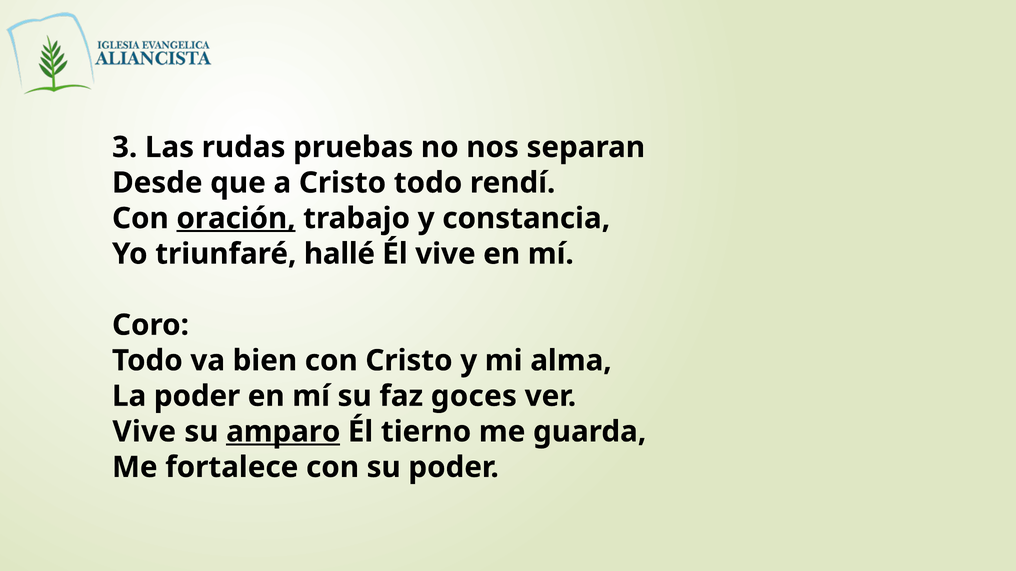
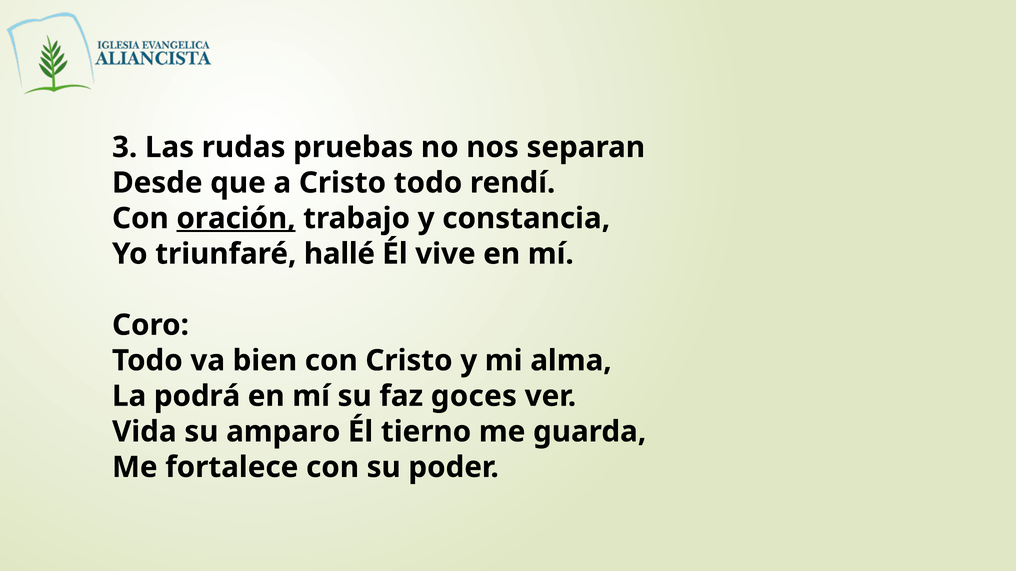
La poder: poder -> podrá (197, 396)
Vive: Vive -> Vida (144, 432)
amparo underline: present -> none (283, 432)
